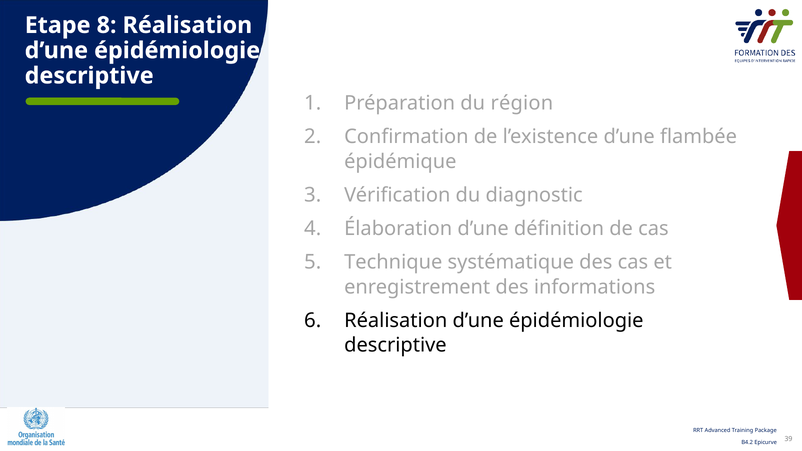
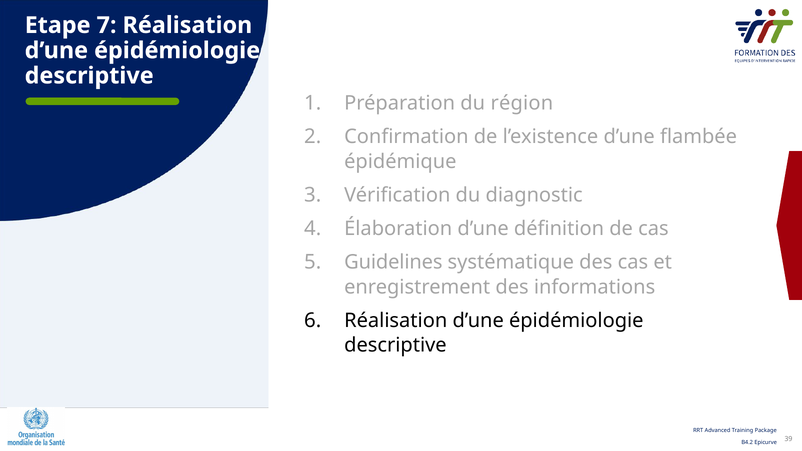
8: 8 -> 7 (107, 25)
Technique: Technique -> Guidelines (393, 262)
